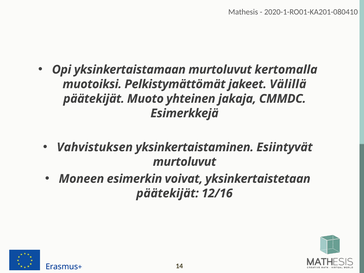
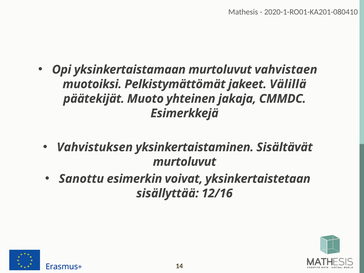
kertomalla: kertomalla -> vahvistaen (286, 70)
Esiintyvät: Esiintyvät -> Sisältävät (285, 147)
Moneen: Moneen -> Sanottu (81, 179)
päätekijät: päätekijät -> sisällyttää (168, 193)
